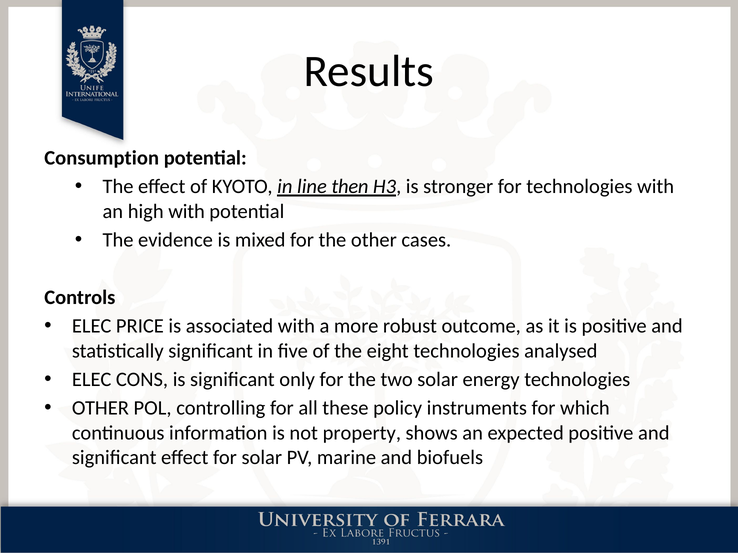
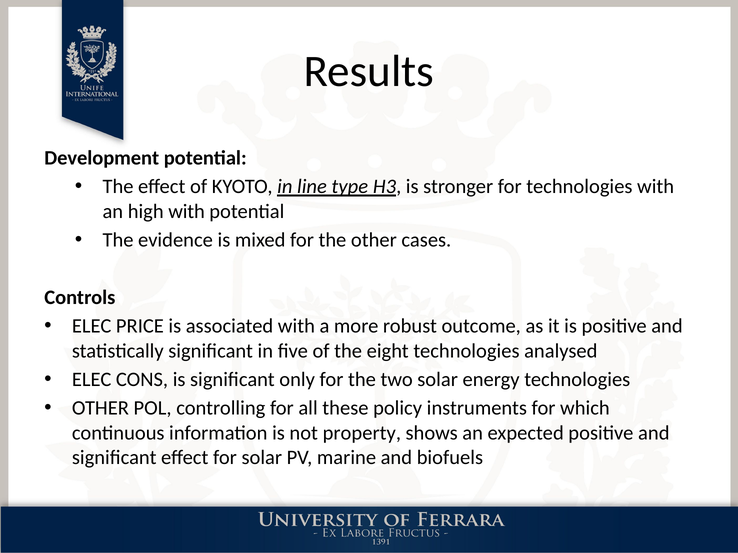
Consumption: Consumption -> Development (102, 158)
then: then -> type (350, 187)
